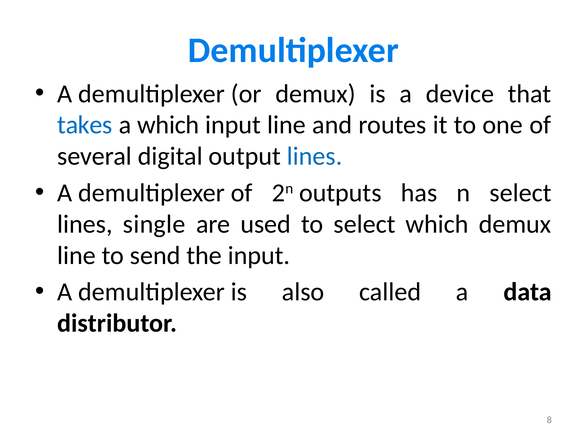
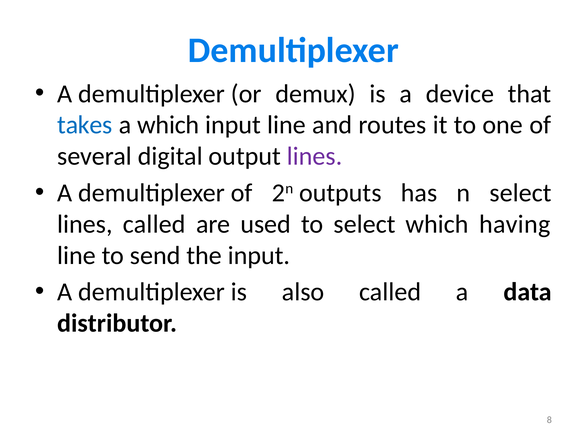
lines colour: blue -> purple (315, 156)
lines single: single -> called (154, 224)
which demux: demux -> having (515, 224)
